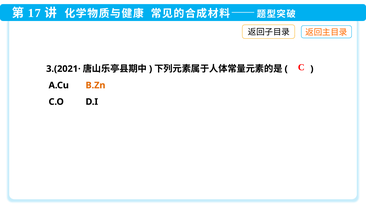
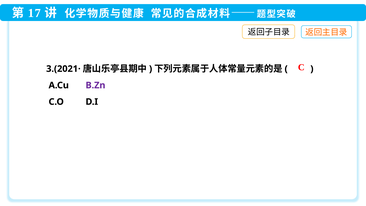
B.Zn colour: orange -> purple (95, 85)
